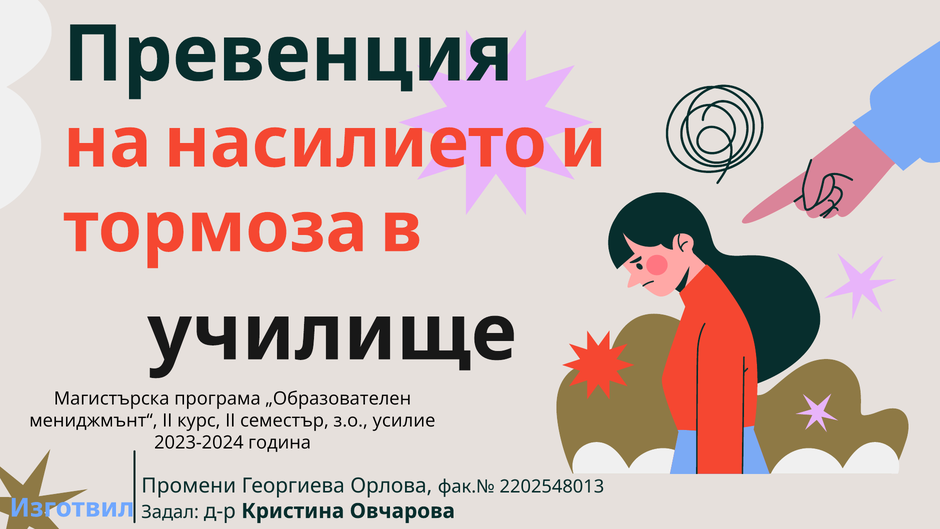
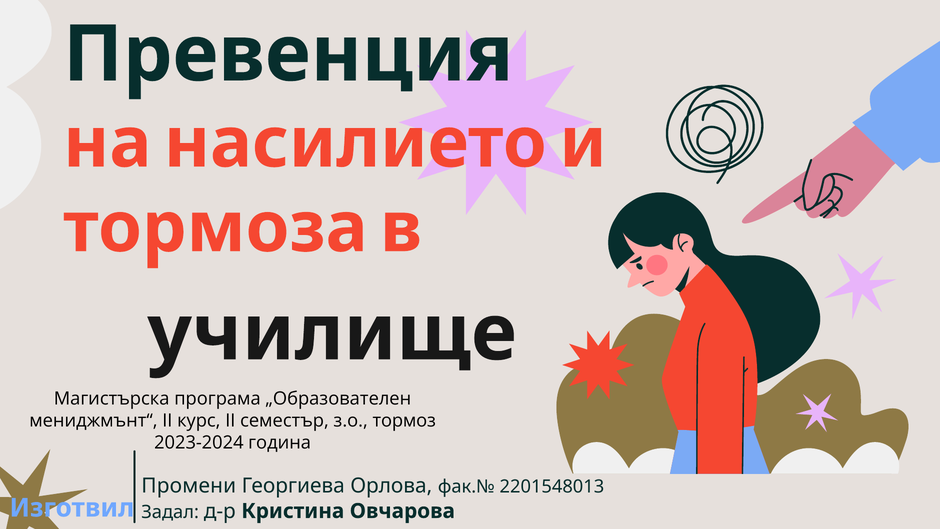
усилие: усилие -> тормоз (404, 421)
2202548013: 2202548013 -> 2201548013 (552, 487)
